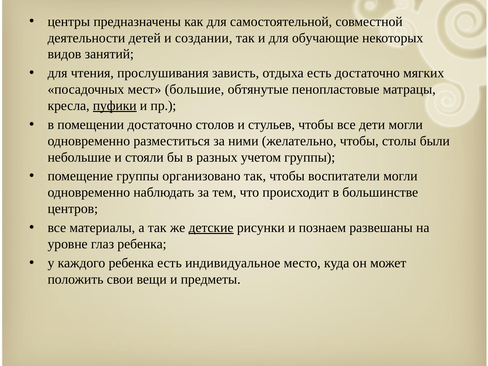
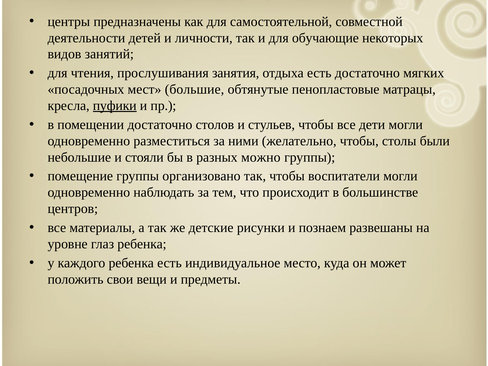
создании: создании -> личности (204, 38)
зависть: зависть -> занятия (236, 73)
учетом: учетом -> можно (261, 157)
детские underline: present -> none (211, 228)
